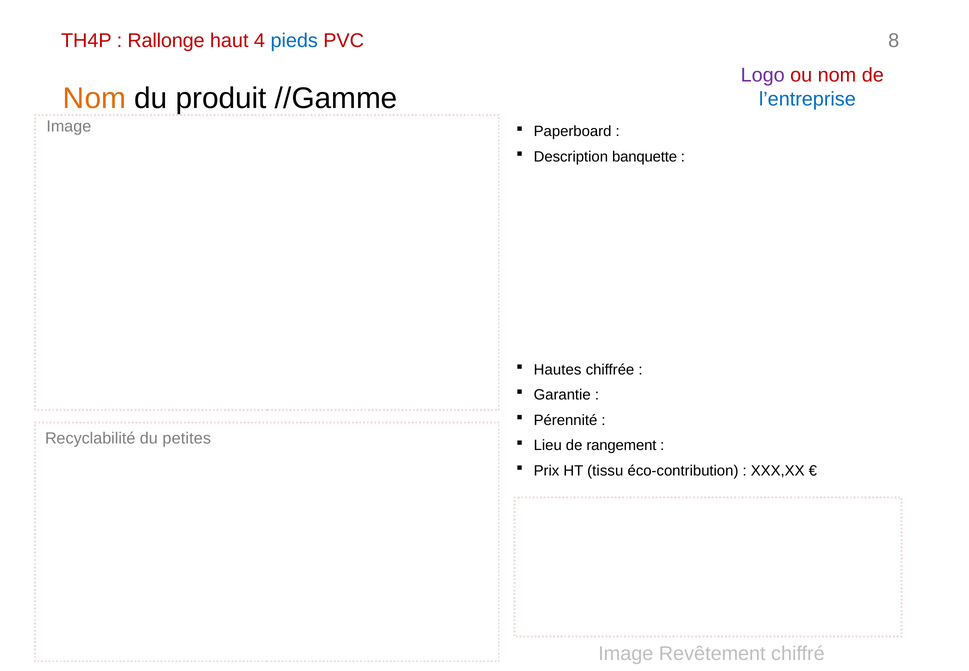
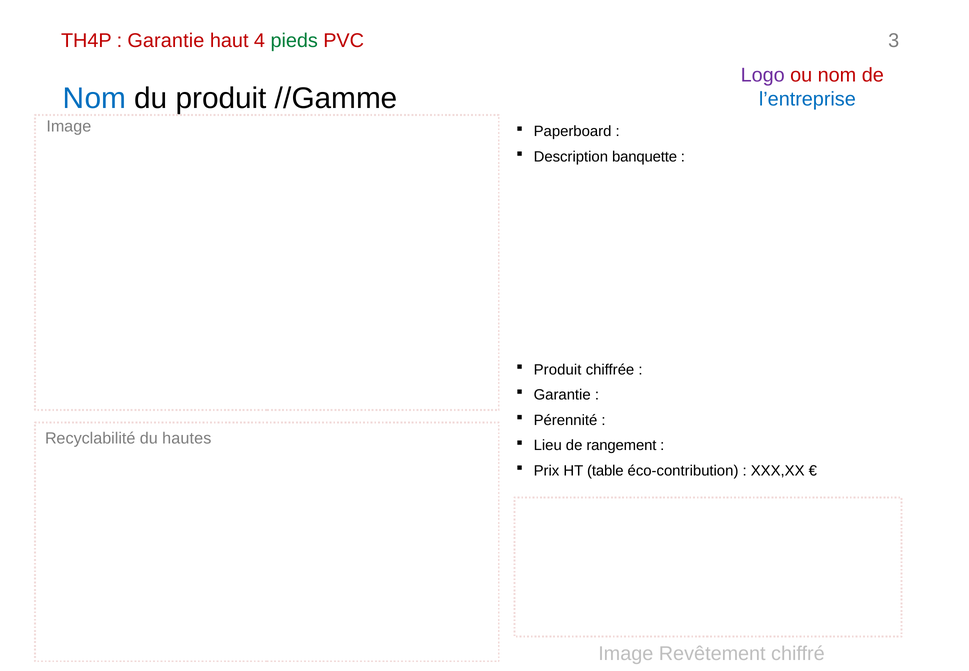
Rallonge: Rallonge -> Garantie (166, 41)
pieds colour: blue -> green (294, 41)
8: 8 -> 3 (894, 41)
Nom colour: orange -> blue (94, 98)
Hautes: Hautes -> Produit (558, 370)
petites: petites -> hautes (187, 438)
tissu: tissu -> table (605, 471)
